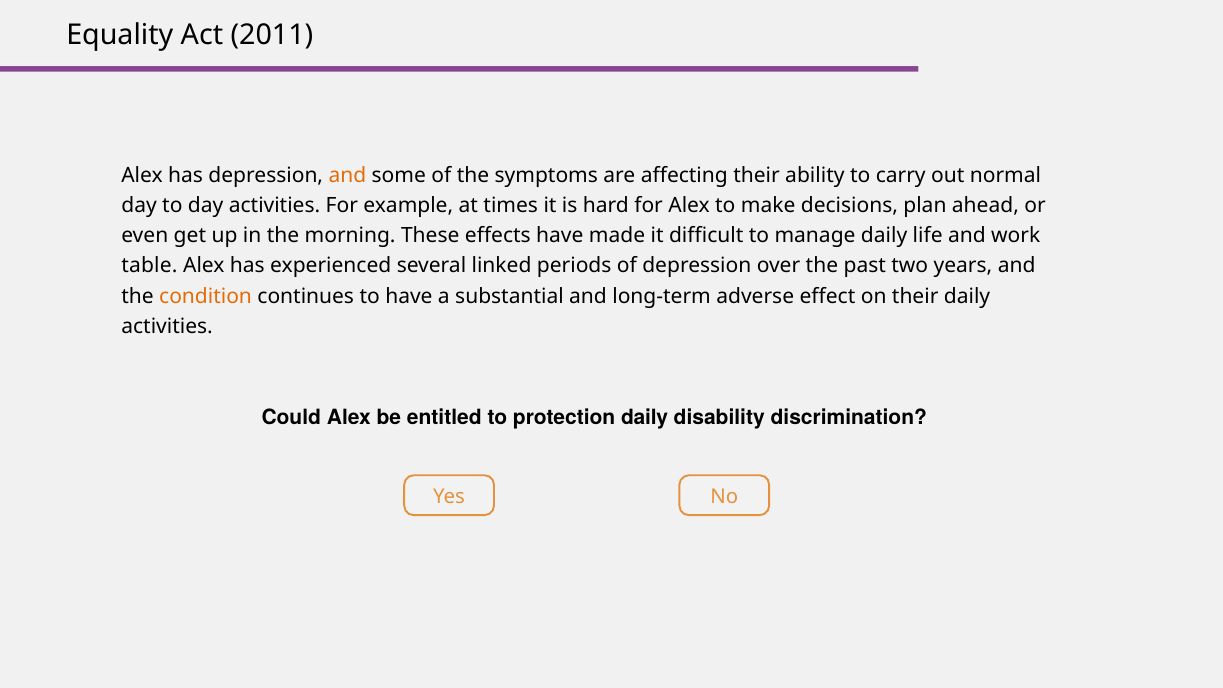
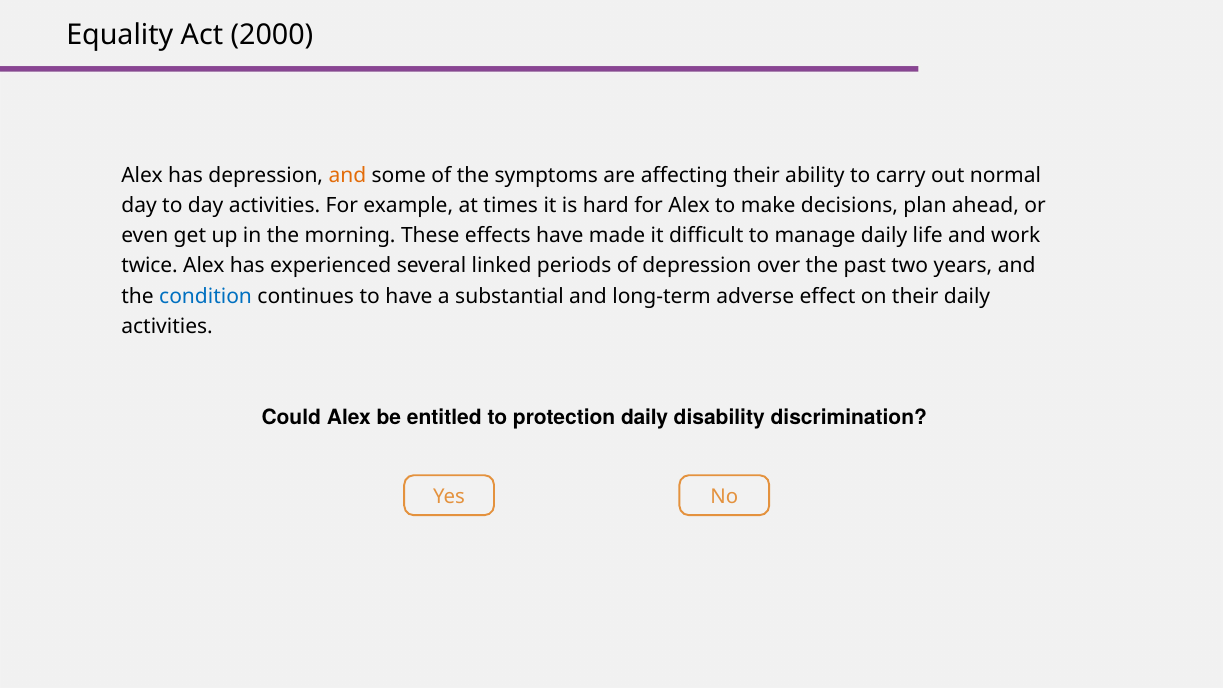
2011: 2011 -> 2000 (272, 35)
table: table -> twice (150, 266)
condition colour: orange -> blue (206, 296)
